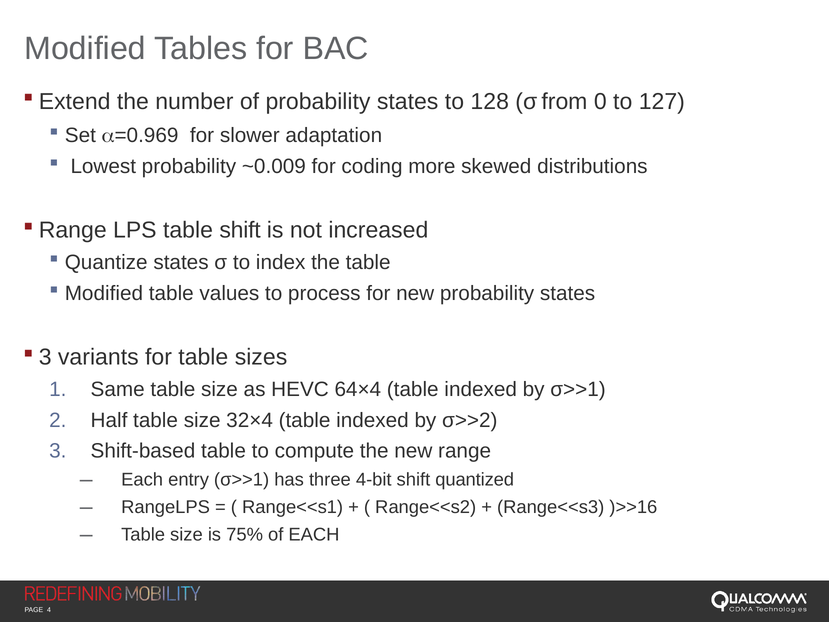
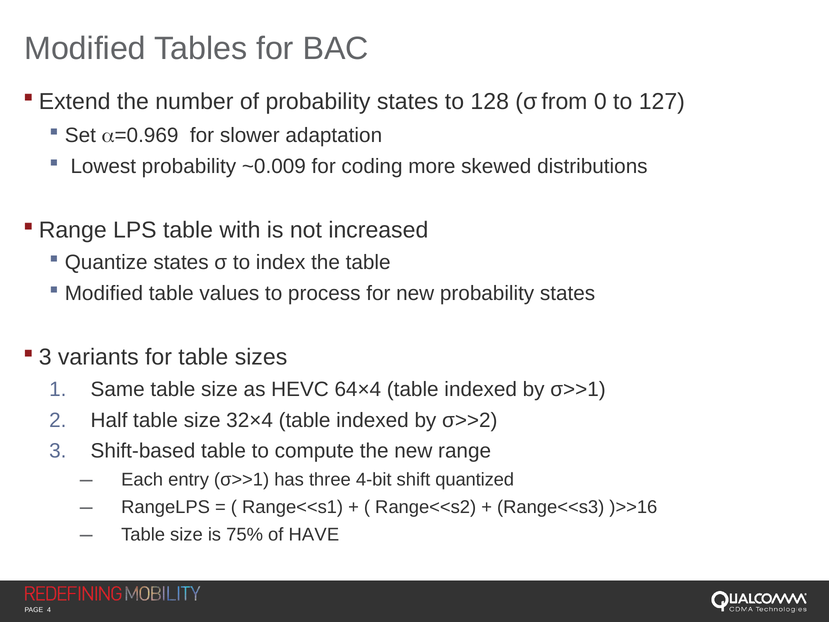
table shift: shift -> with (240, 230)
of EACH: EACH -> HAVE (314, 535)
